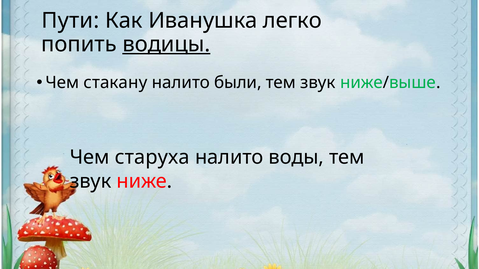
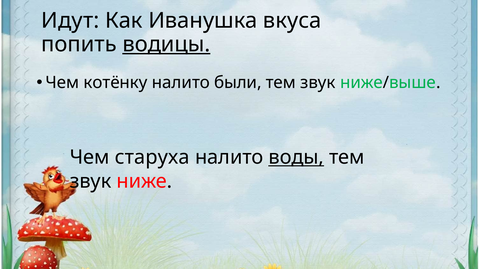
Пути: Пути -> Идут (70, 21)
легко: легко -> вкуса (292, 21)
стакану: стакану -> котёнку (116, 83)
воды underline: none -> present (296, 158)
